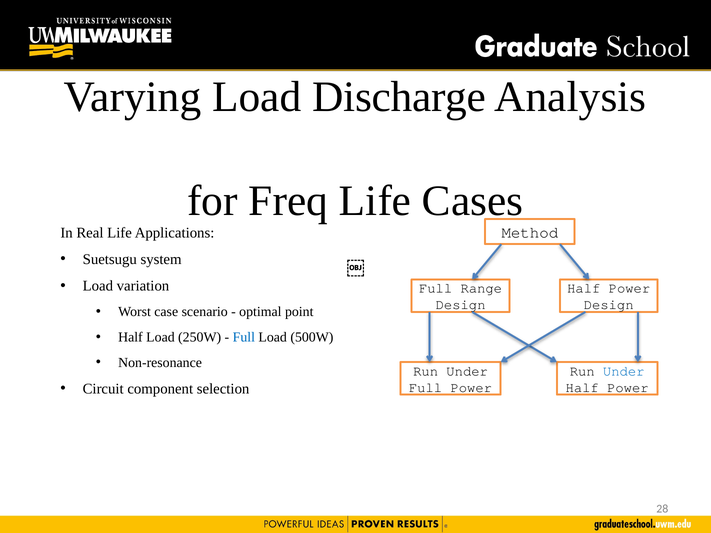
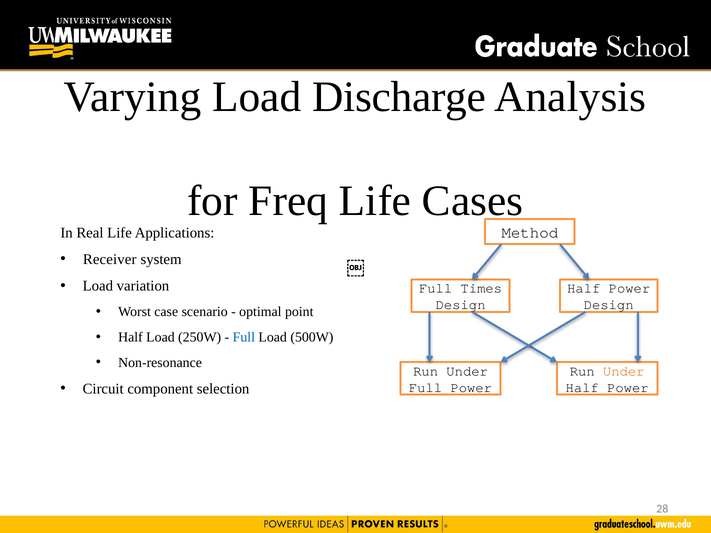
Suetsugu: Suetsugu -> Receiver (110, 259)
Range: Range -> Times (481, 288)
Under colour: blue -> orange (624, 371)
